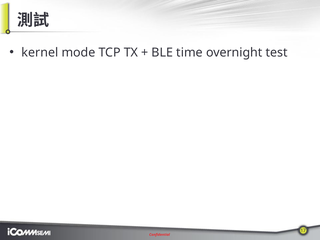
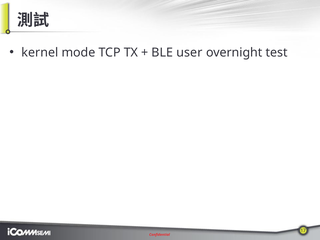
time: time -> user (189, 52)
